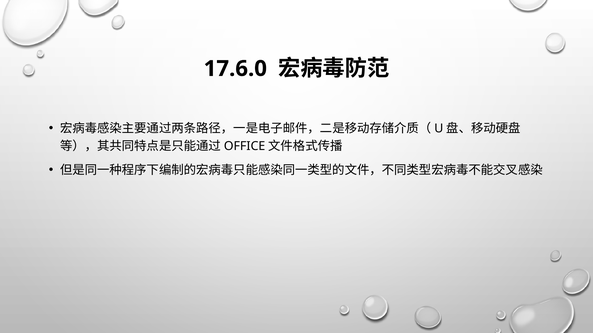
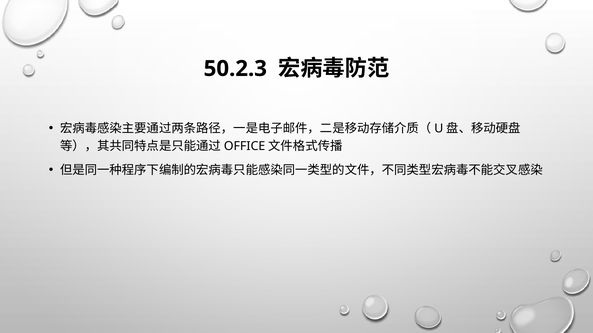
17.6.0: 17.6.0 -> 50.2.3 (235, 69)
